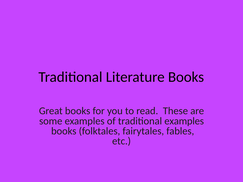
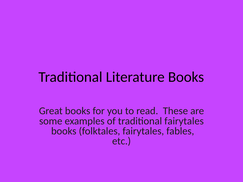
traditional examples: examples -> fairytales (184, 121)
